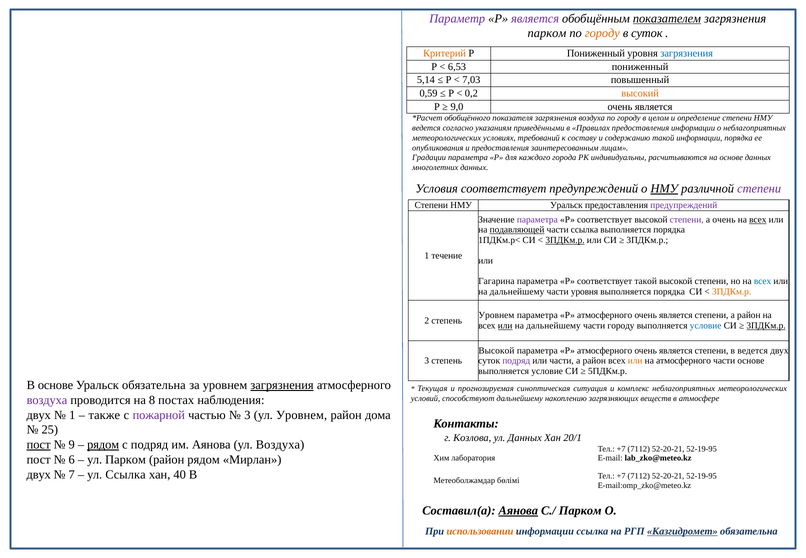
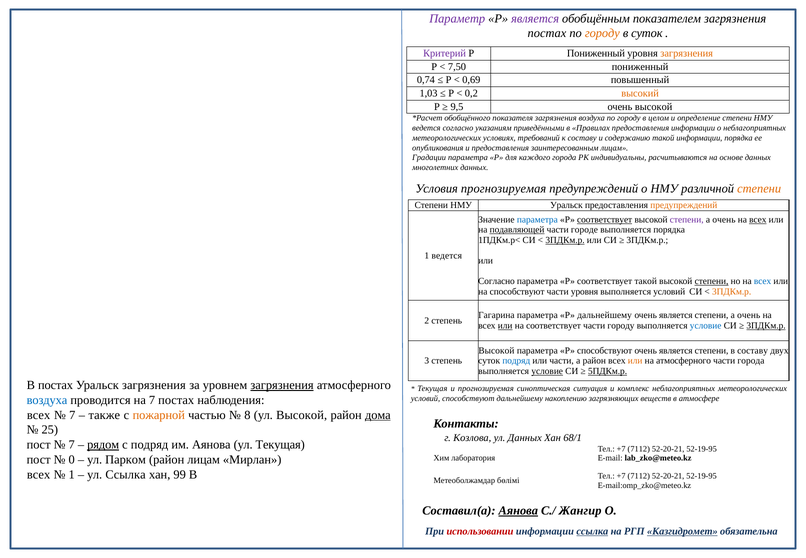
показателем underline: present -> none (667, 18)
парком: парком -> постах (547, 33)
Критерий colour: orange -> purple (445, 53)
загрязнения colour: blue -> orange (687, 53)
6,53: 6,53 -> 7,50 (457, 67)
5,14: 5,14 -> 0,74 (426, 80)
7,03: 7,03 -> 0,69 (471, 80)
0,59: 0,59 -> 1,03 (429, 93)
9,0: 9,0 -> 9,5 (457, 107)
является: является -> высокой (654, 107)
Условия соответствует: соответствует -> прогнозируемая (504, 189)
НМУ underline: present -> none (664, 189)
степени colour: purple -> orange (759, 189)
предупреждений colour: purple -> orange (684, 205)
параметра colour: purple -> blue (537, 220)
соответствует underline: none -> present (605, 220)
части ссылка: ссылка -> городе (584, 230)
1 течение: течение -> ведется (447, 256)
Гагарина: Гагарина -> Согласно (496, 281)
степени underline: none -> present (712, 281)
дальнейшему: дальнейшему -> способствуют (517, 292)
порядка: порядка -> условий (669, 292)
Уровнем: Уровнем -> Гагарина (496, 315)
атмосферного: атмосферного -> дальнейшему (605, 315)
район: район -> очень (749, 315)
дальнейшему: дальнейшему -> соответствует (554, 326)
атмосферного: атмосферного -> способствуют (605, 351)
в ведется: ведется -> составу (753, 351)
подряд colour: purple -> blue (516, 361)
части основе: основе -> города (751, 361)
условие underline: none -> present (547, 371)
5ПДКм.р underline: none -> present (608, 371)
В основе: основе -> постах (56, 385)
Уральск обязательна: обязательна -> загрязнения (154, 385)
воздуха colour: purple -> blue (47, 400)
на 8: 8 -> 7 (152, 400)
двух: двух -> всех (39, 415)
1: 1 -> 7 (72, 415)
пожарной colour: purple -> orange (159, 415)
3: 3 -> 8 (247, 415)
ул Уровнем: Уровнем -> Высокой (302, 415)
дома underline: none -> present (378, 415)
20/1: 20/1 -> 68/1 (573, 438)
пост underline: present -> none (39, 445)
9: 9 -> 7 (72, 445)
ул Воздуха: Воздуха -> Текущая (280, 445)
6: 6 -> 0 (72, 460)
район рядом: рядом -> лицам (204, 460)
двух: двух -> всех (39, 474)
7: 7 -> 1 (72, 474)
40: 40 -> 99 (180, 474)
С./ Парком: Парком -> Жангир (580, 511)
использовании colour: orange -> red (480, 531)
ссылка underline: none -> present (592, 531)
